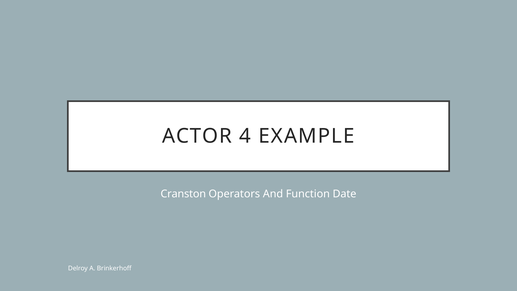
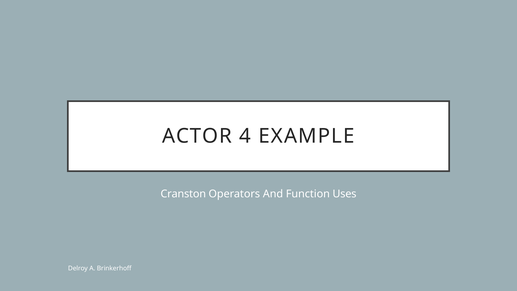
Date: Date -> Uses (345, 194)
